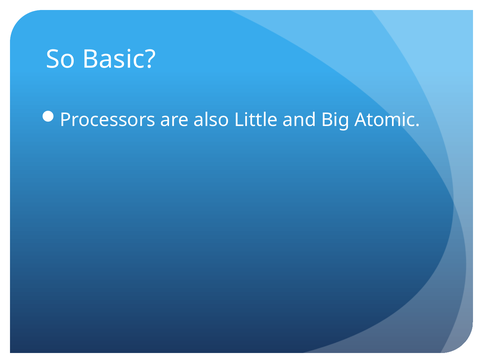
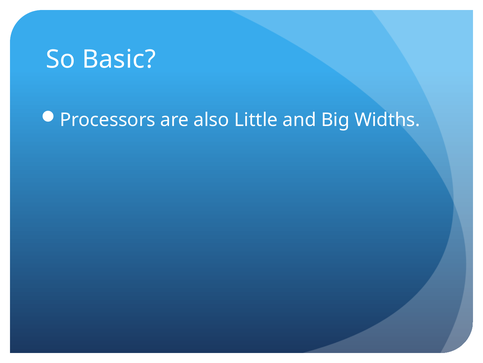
Atomic: Atomic -> Widths (387, 120)
